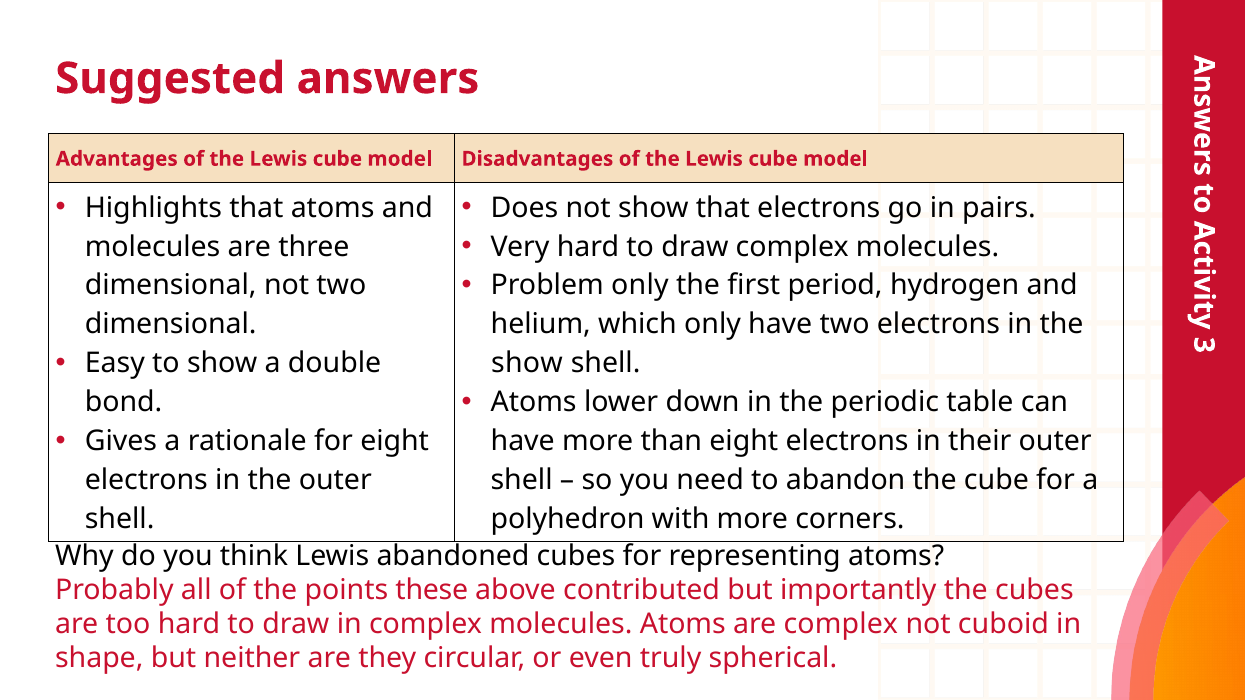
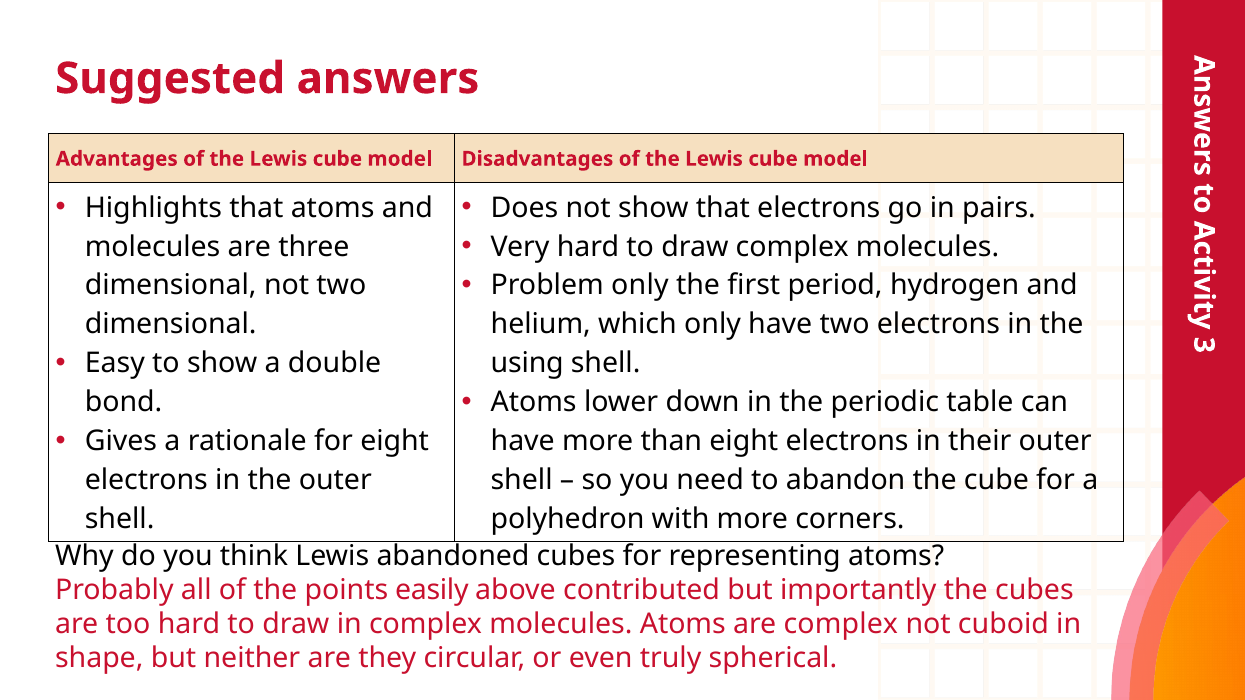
show: show -> using (527, 364)
these: these -> easily (432, 590)
